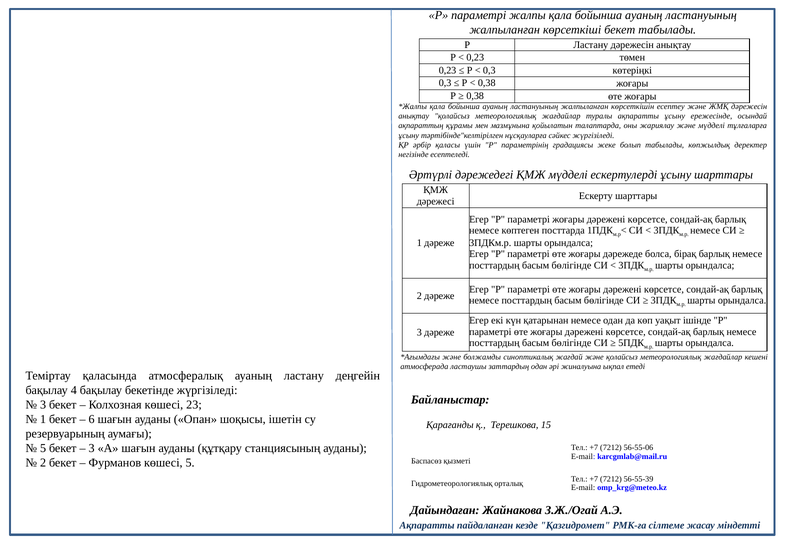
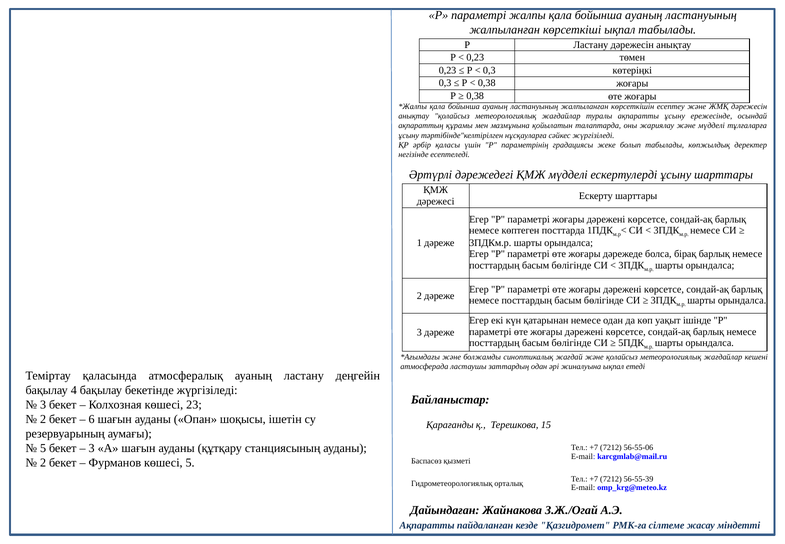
көрсеткіші бекет: бекет -> ықпал (620, 30)
1: 1 -> 2 (43, 419)
